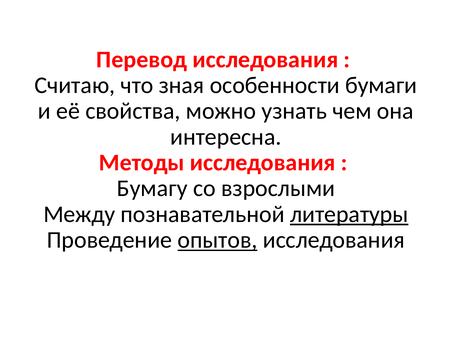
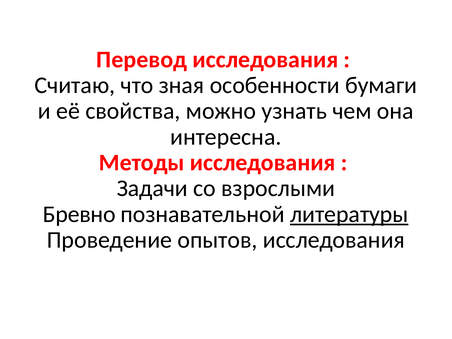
Бумагу: Бумагу -> Задачи (152, 188)
Между: Между -> Бревно (79, 214)
опытов underline: present -> none (217, 240)
